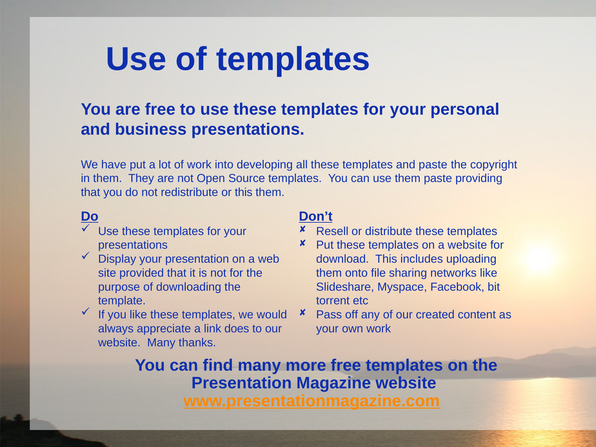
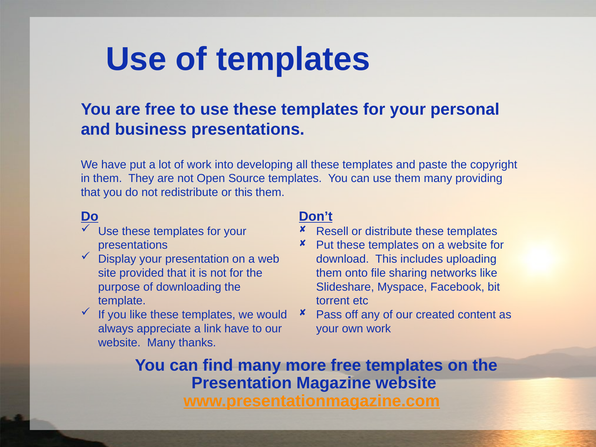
them paste: paste -> many (438, 178)
link does: does -> have (237, 329)
